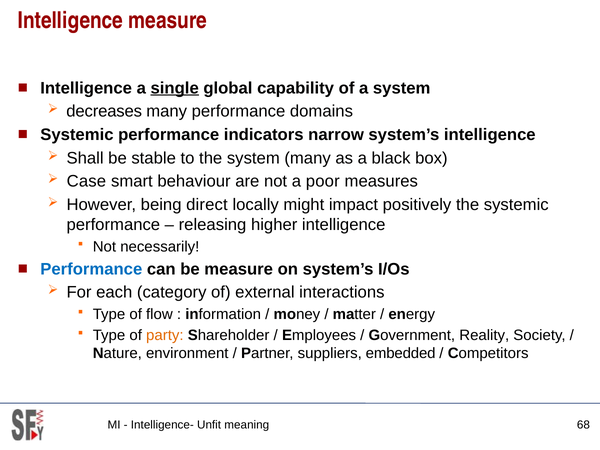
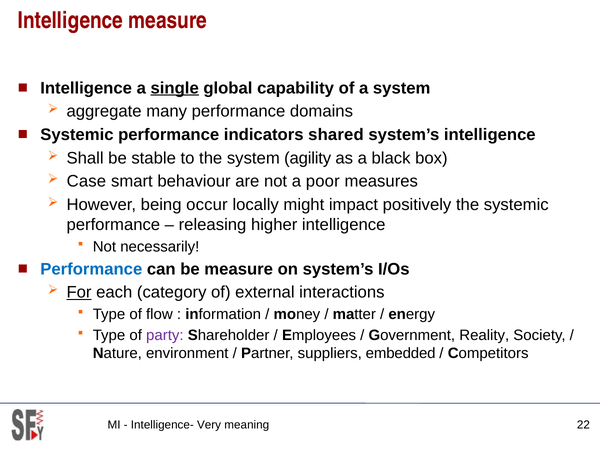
decreases: decreases -> aggregate (104, 111)
narrow: narrow -> shared (336, 135)
system many: many -> agility (308, 158)
direct: direct -> occur (207, 205)
For underline: none -> present (79, 292)
party colour: orange -> purple (165, 335)
Unfit: Unfit -> Very (209, 425)
68: 68 -> 22 (583, 425)
